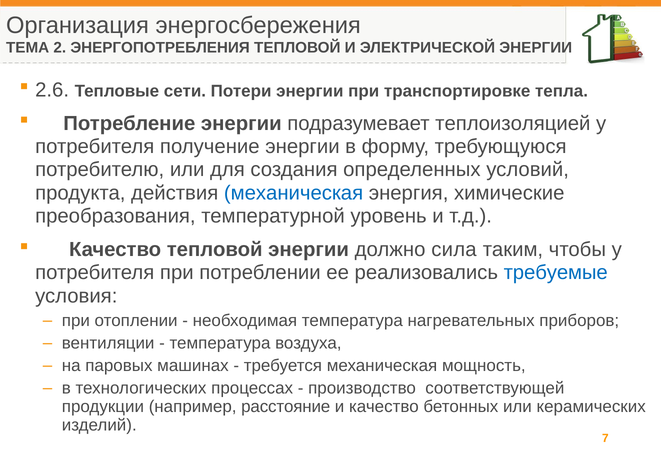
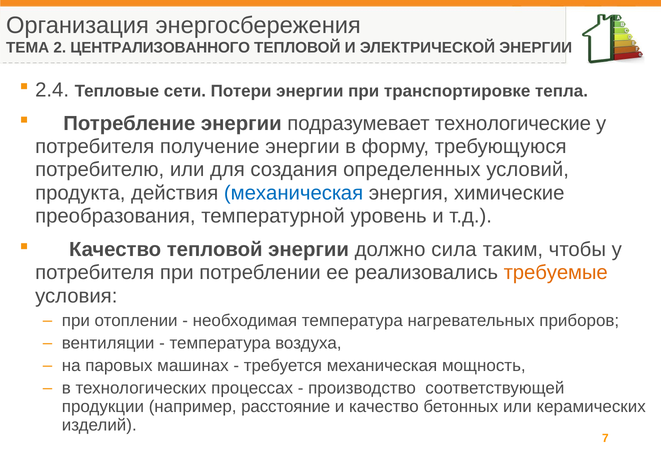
ЭНЕРГОПОТРЕБЛЕНИЯ: ЭНЕРГОПОТРЕБЛЕНИЯ -> ЦЕНТРАЛИЗОВАННОГО (160, 48)
2.6: 2.6 -> 2.4 (52, 90)
теплоизоляцией: теплоизоляцией -> технологические (513, 123)
требуемые colour: blue -> orange (556, 273)
